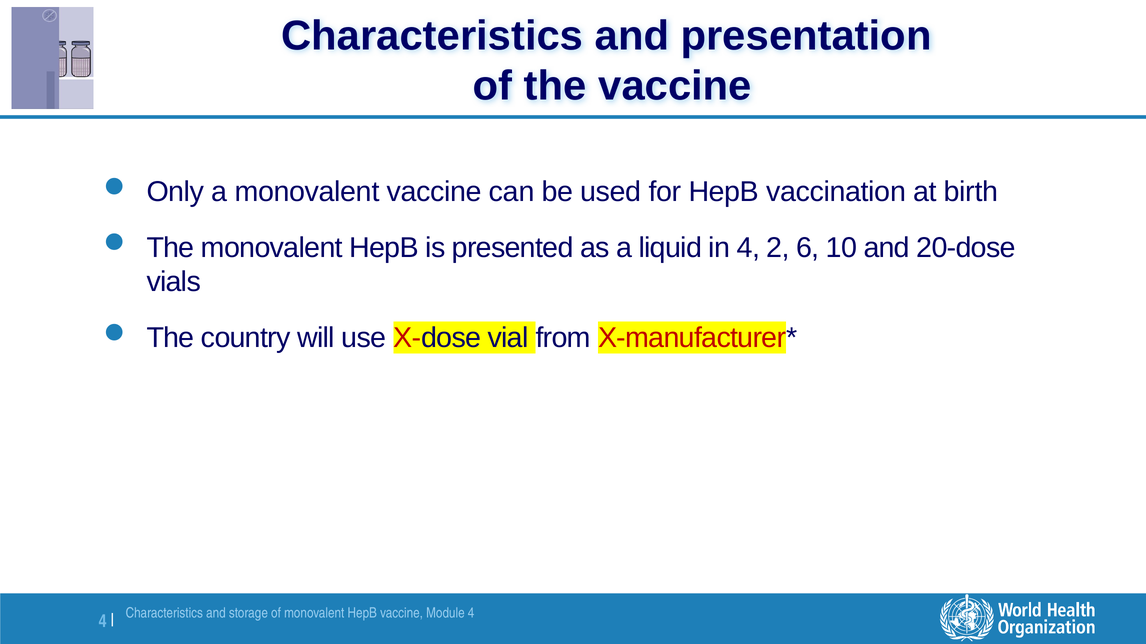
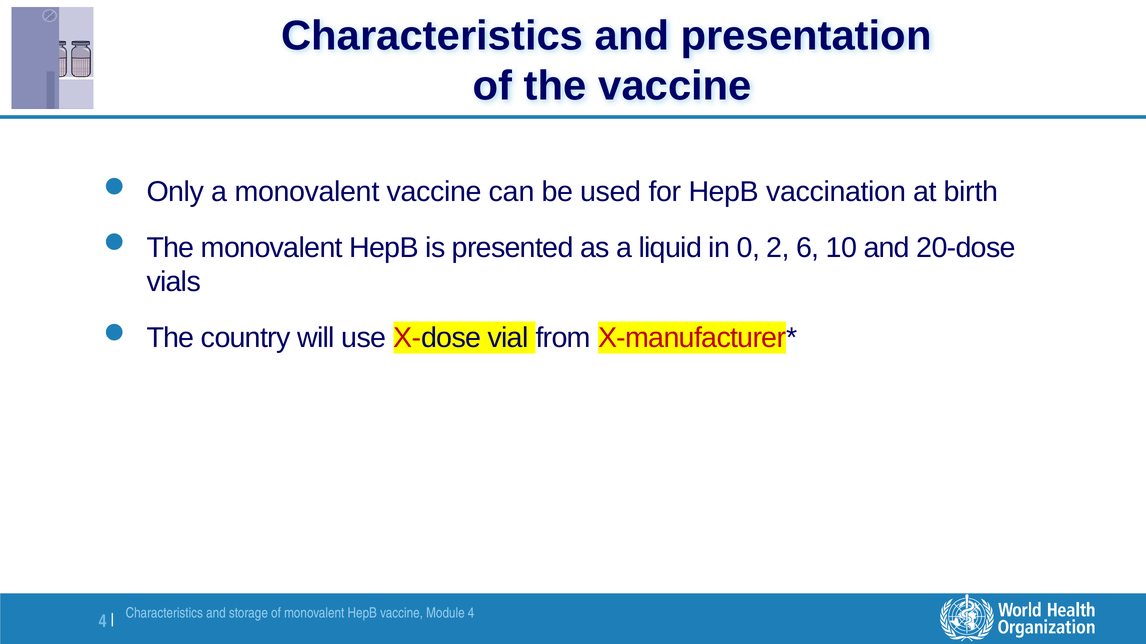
in 4: 4 -> 0 (748, 248)
